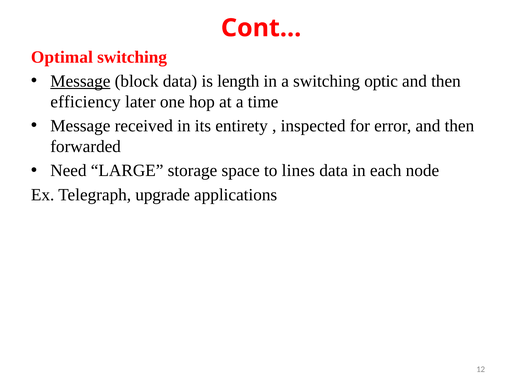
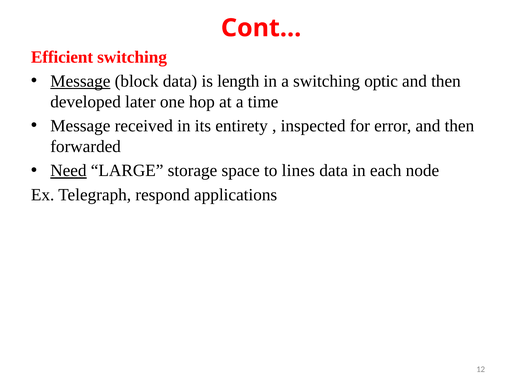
Optimal: Optimal -> Efficient (62, 57)
efficiency: efficiency -> developed (86, 102)
Need underline: none -> present (68, 171)
upgrade: upgrade -> respond (163, 195)
